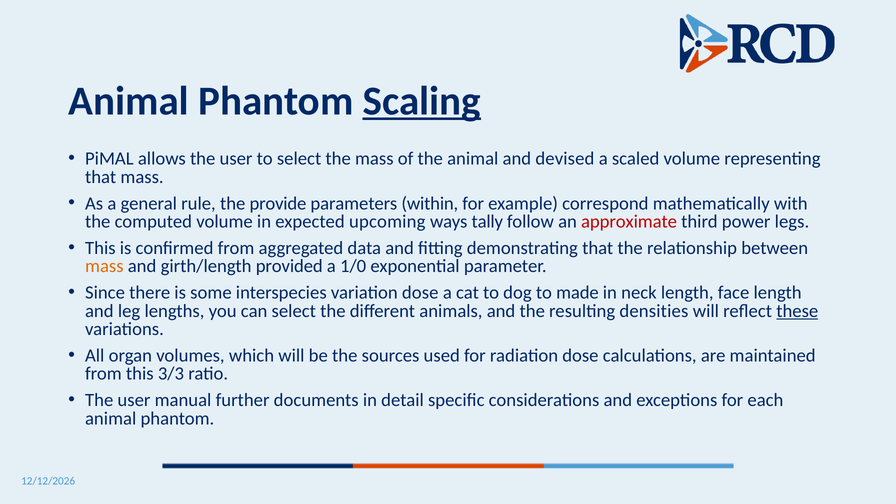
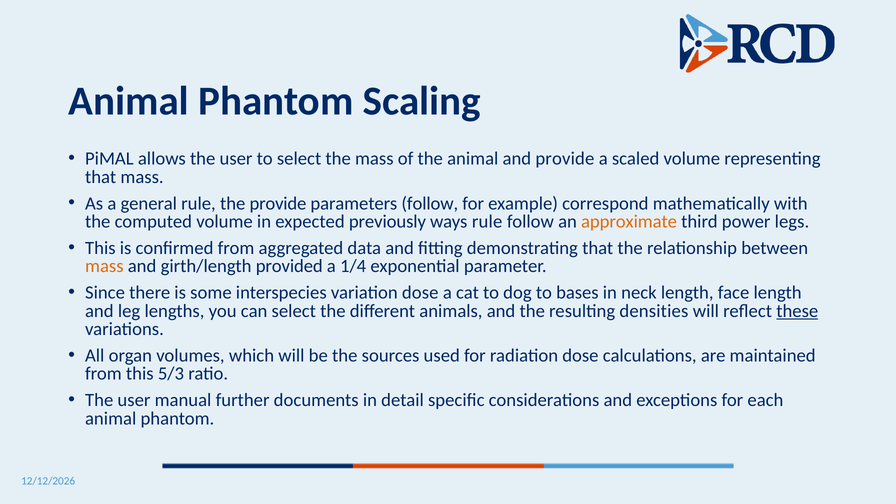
Scaling underline: present -> none (422, 101)
and devised: devised -> provide (565, 159)
parameters within: within -> follow (430, 203)
upcoming: upcoming -> previously (387, 222)
ways tally: tally -> rule (487, 222)
approximate colour: red -> orange (629, 222)
1/0: 1/0 -> 1/4 (353, 266)
made: made -> bases (577, 293)
3/3: 3/3 -> 5/3 (171, 374)
